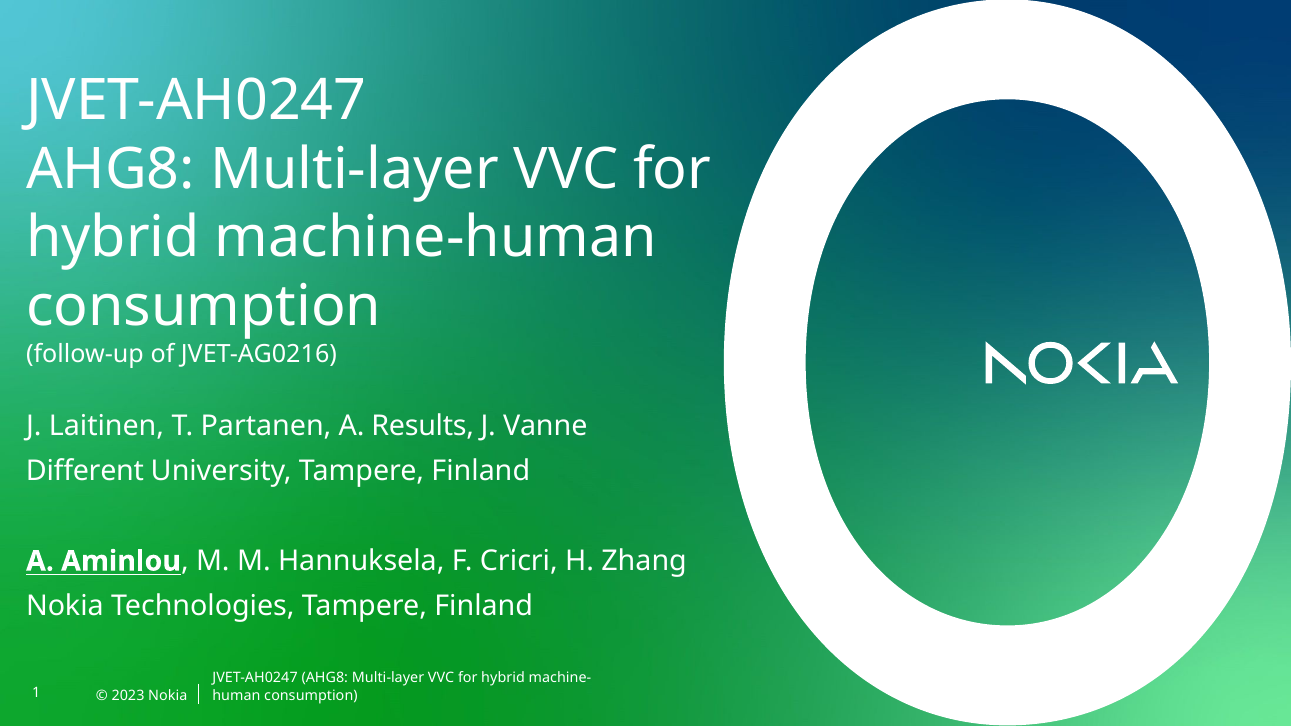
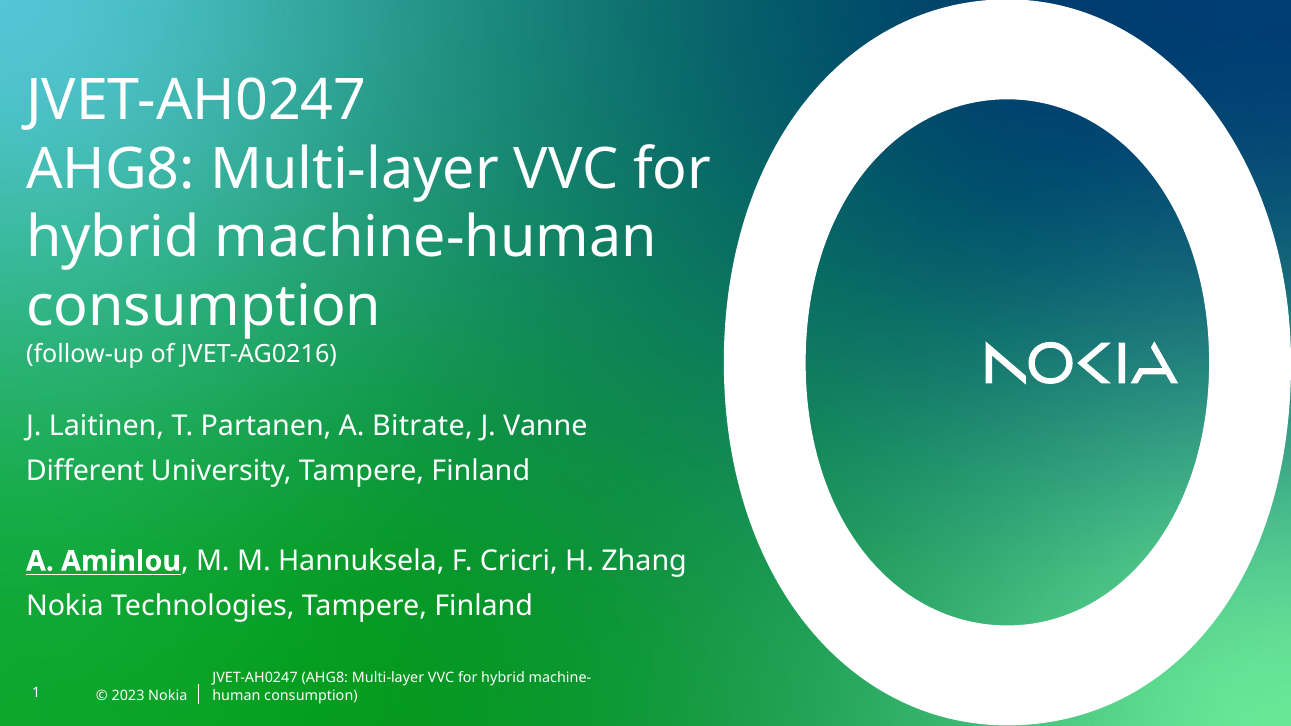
Results: Results -> Bitrate (422, 426)
